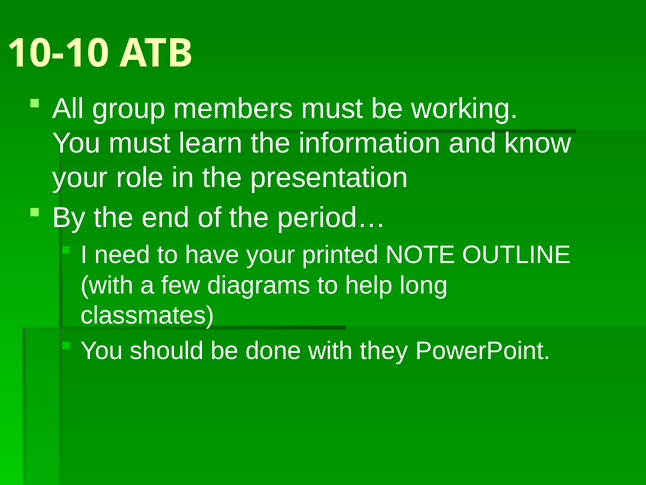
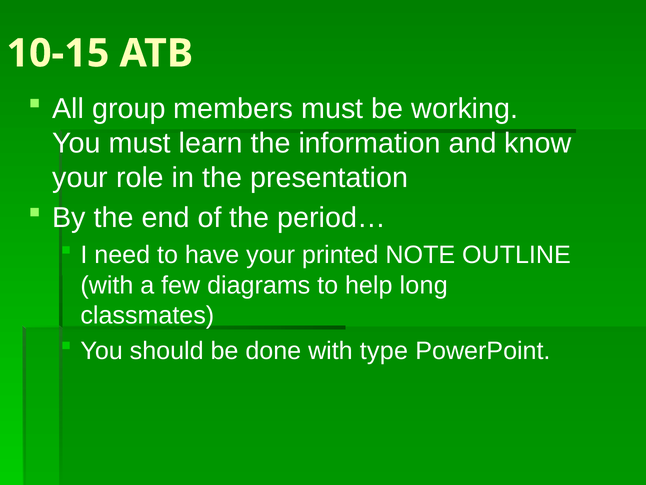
10-10: 10-10 -> 10-15 (58, 53)
they: they -> type (384, 350)
